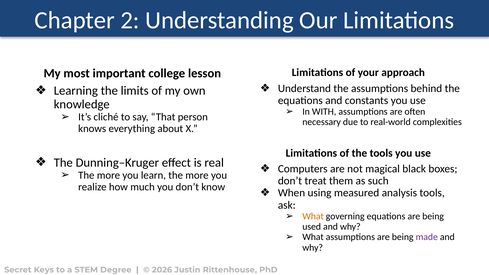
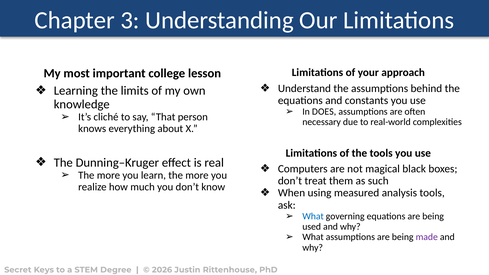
2: 2 -> 3 (130, 20)
WITH: WITH -> DOES (324, 112)
What colour: orange -> blue (313, 216)
